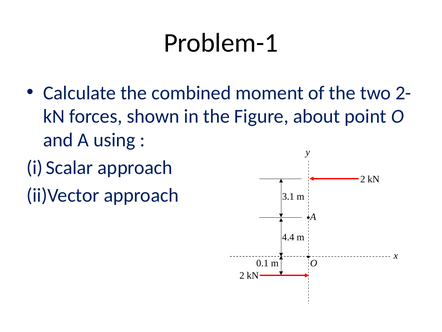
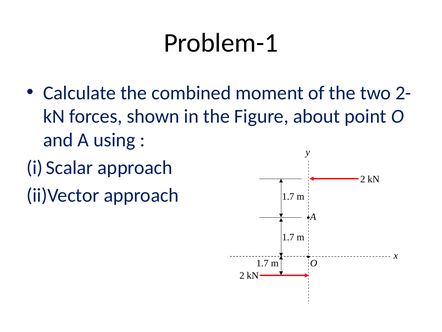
3.1: 3.1 -> 1.7 (288, 196)
4.4: 4.4 -> 1.7 (288, 237)
0.1: 0.1 -> 1.7 (262, 263)
